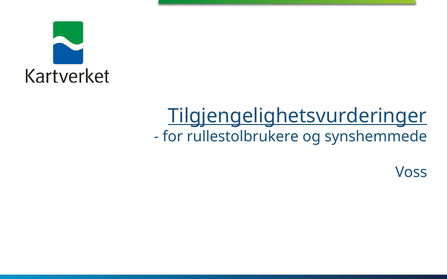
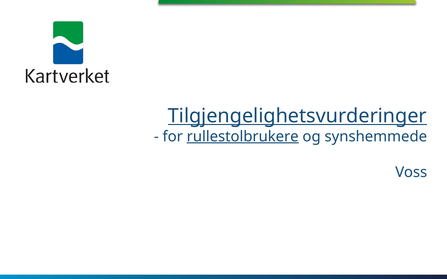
rullestolbrukere underline: none -> present (243, 137)
